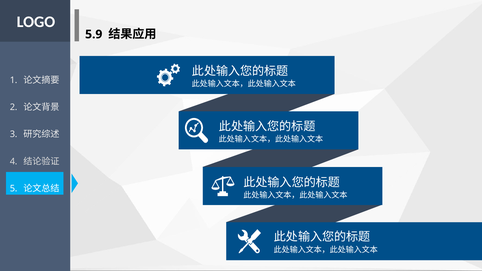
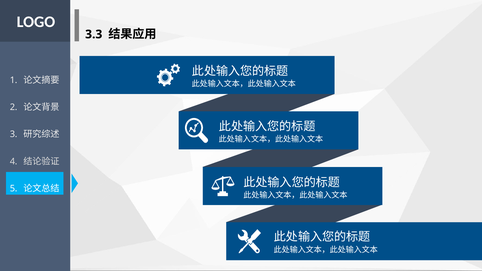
5.9: 5.9 -> 3.3 (94, 34)
